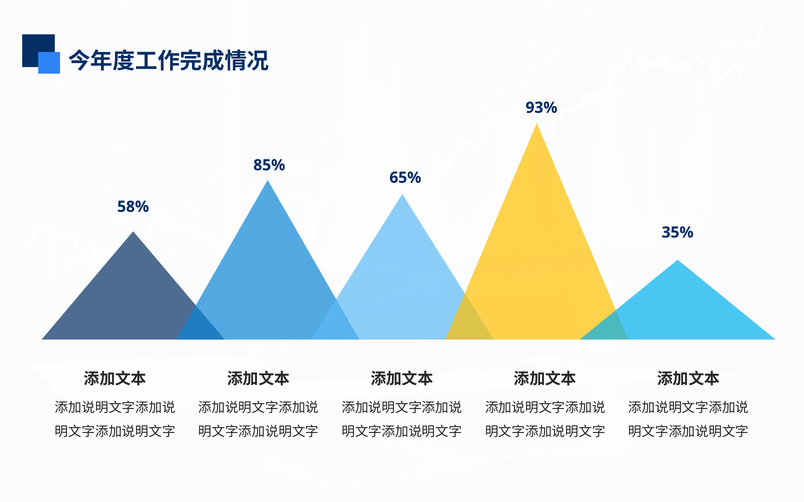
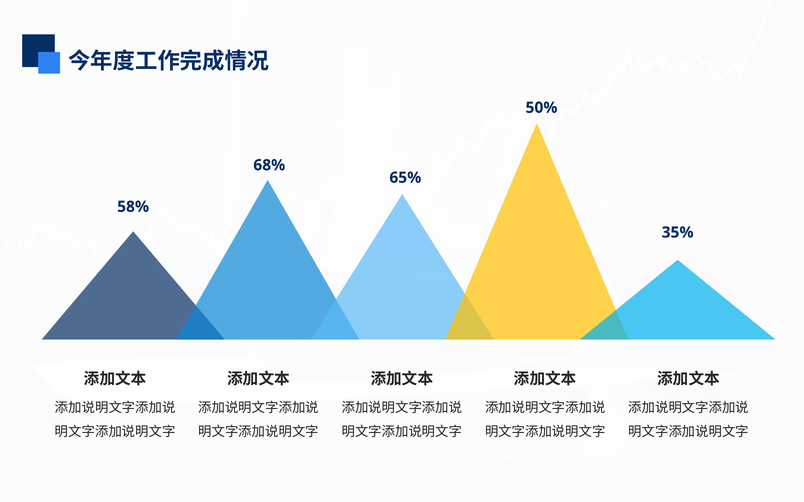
93%: 93% -> 50% (541, 108)
85%: 85% -> 68% (269, 165)
